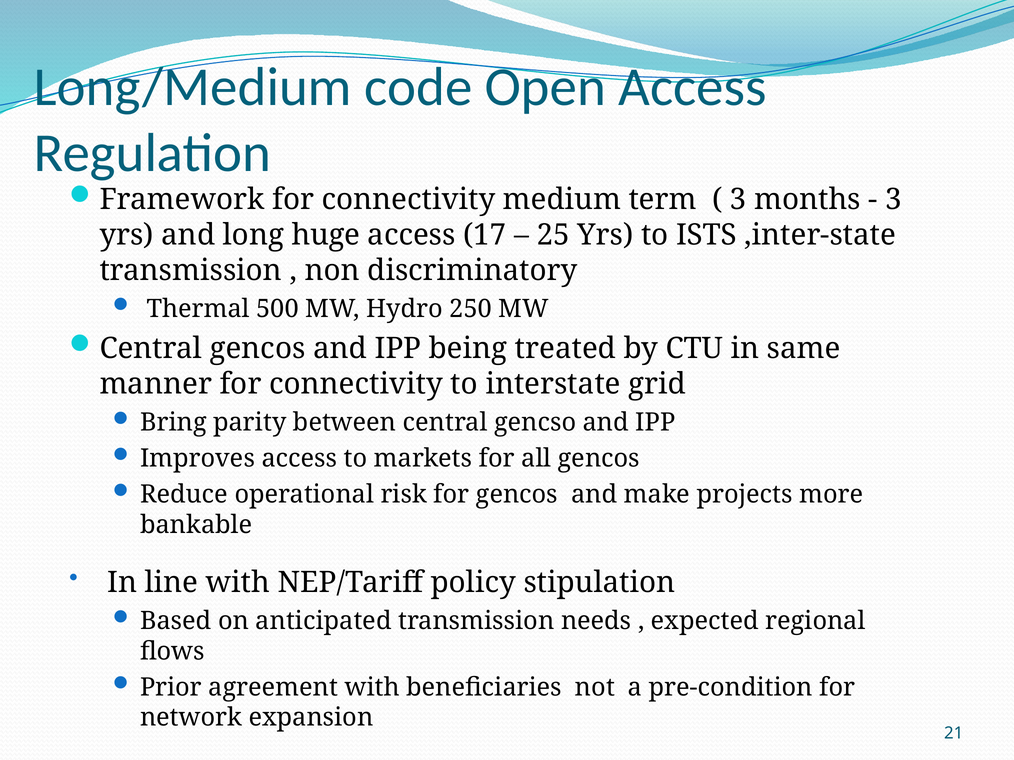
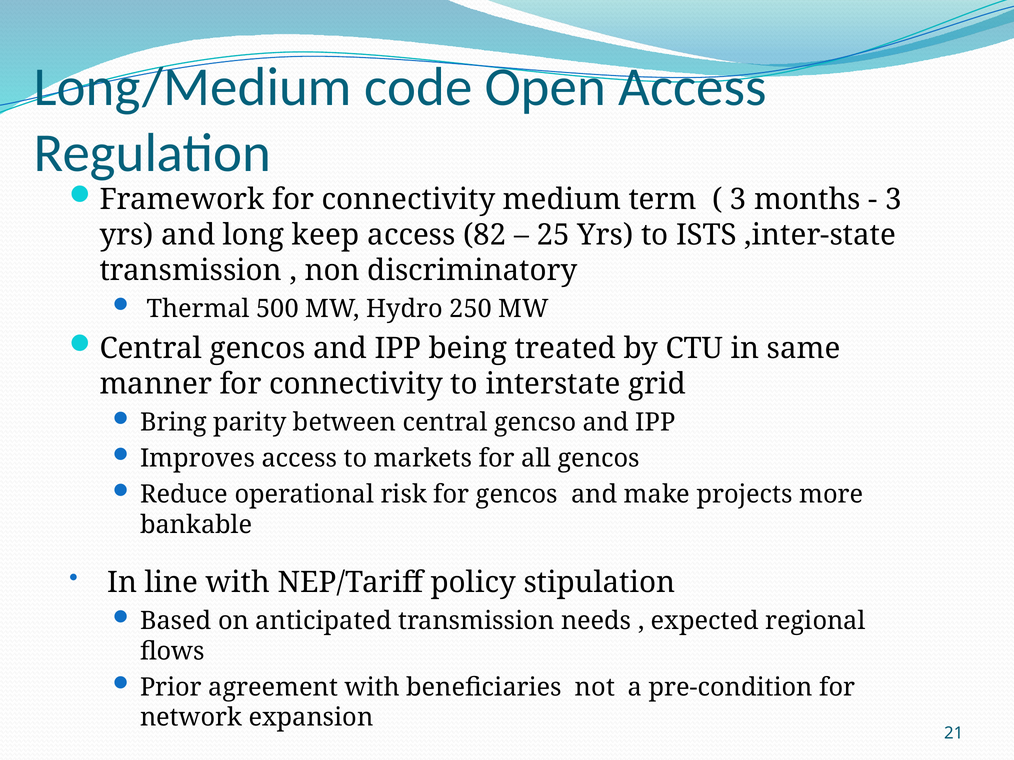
huge: huge -> keep (326, 235)
17: 17 -> 82 (485, 235)
